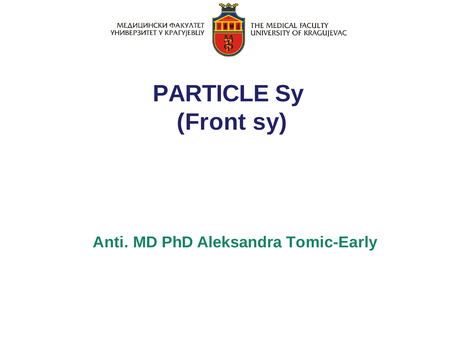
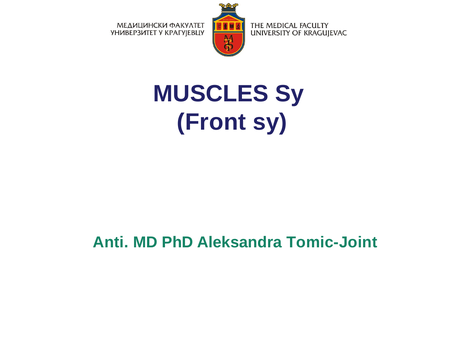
PARTICLE: PARTICLE -> MUSCLES (211, 94)
Tomic-Early: Tomic-Early -> Tomic-Joint (332, 242)
